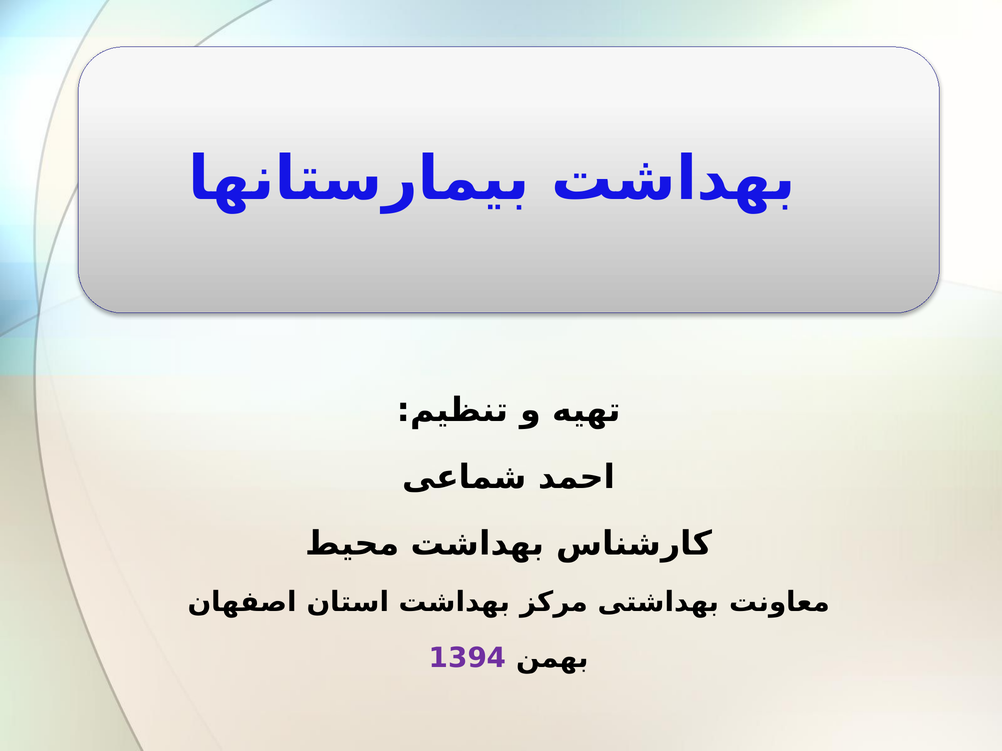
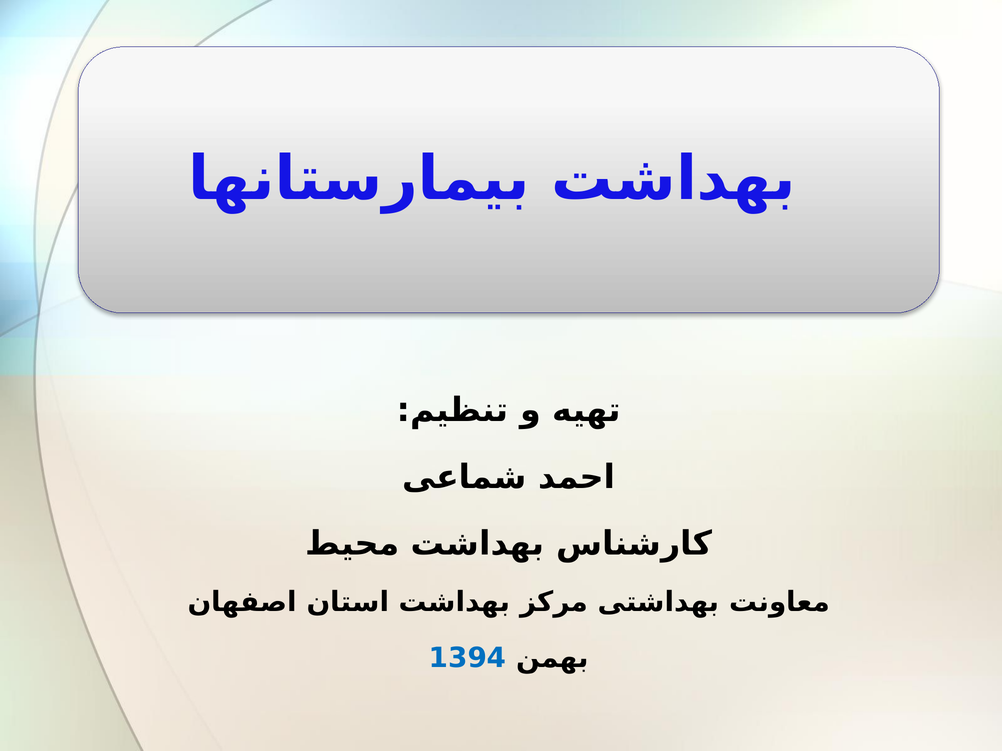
1394 colour: purple -> blue (468, 658)
